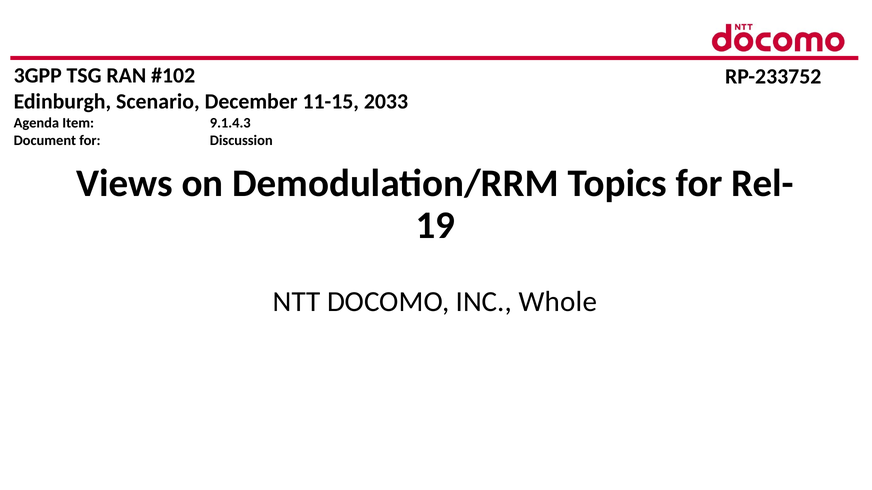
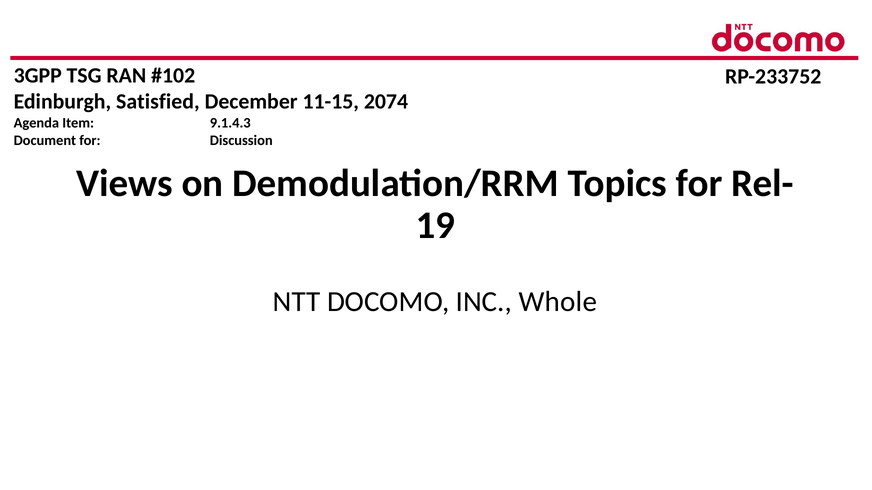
Scenario: Scenario -> Satisfied (158, 102)
2033: 2033 -> 2074 (386, 102)
